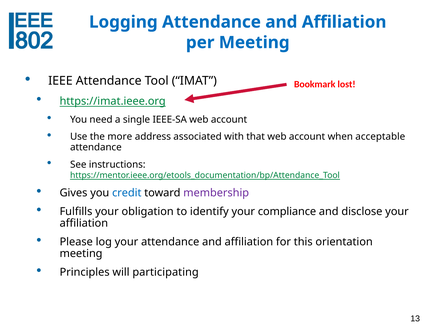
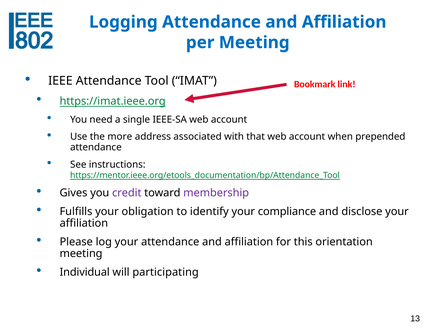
lost: lost -> link (347, 84)
acceptable: acceptable -> prepended (380, 137)
credit colour: blue -> purple (127, 193)
Principles: Principles -> Individual (85, 272)
